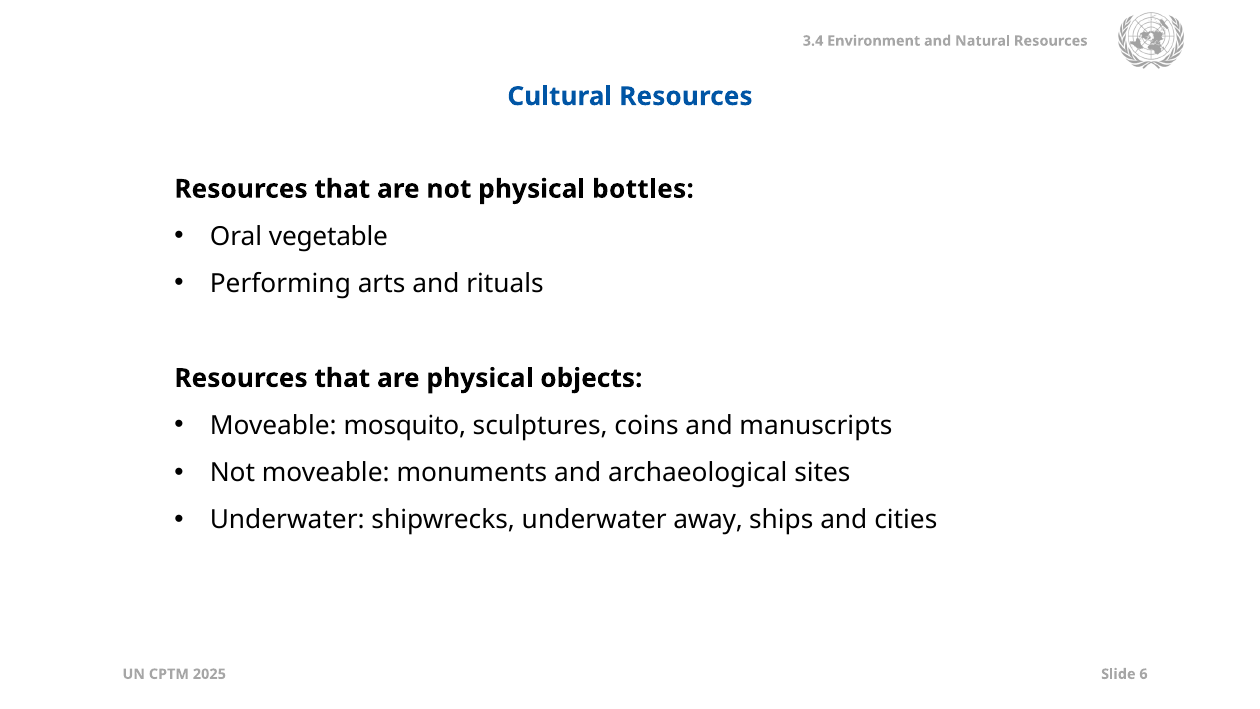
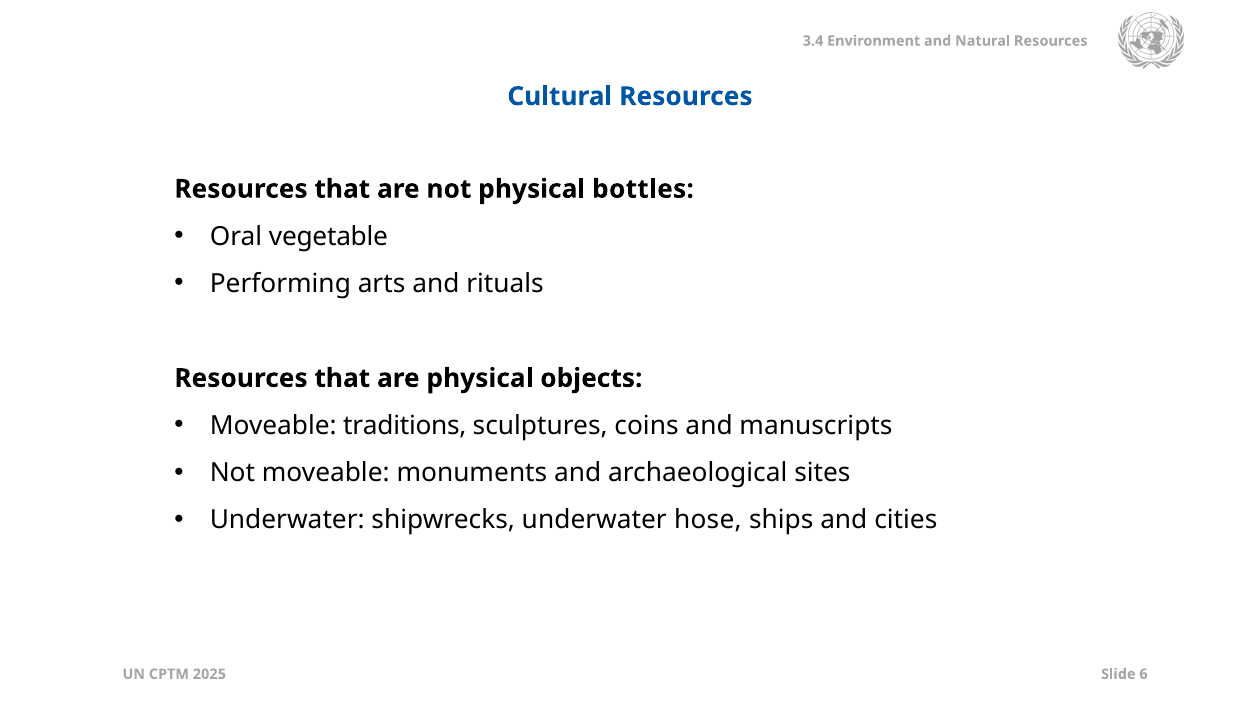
mosquito: mosquito -> traditions (405, 425)
away: away -> hose (708, 520)
